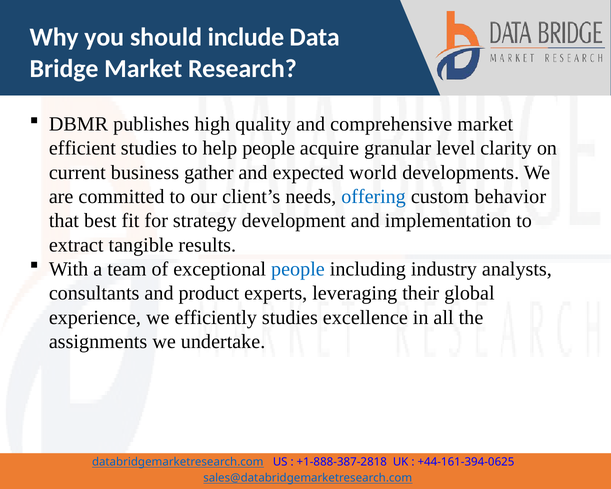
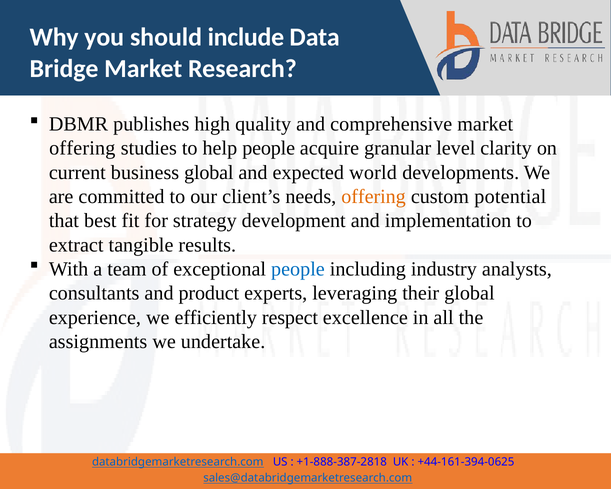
efficient: efficient -> offering (82, 148)
business gather: gather -> global (209, 172)
offering colour: blue -> orange (374, 197)
behavior: behavior -> potential (510, 197)
efficiently studies: studies -> respect (290, 317)
